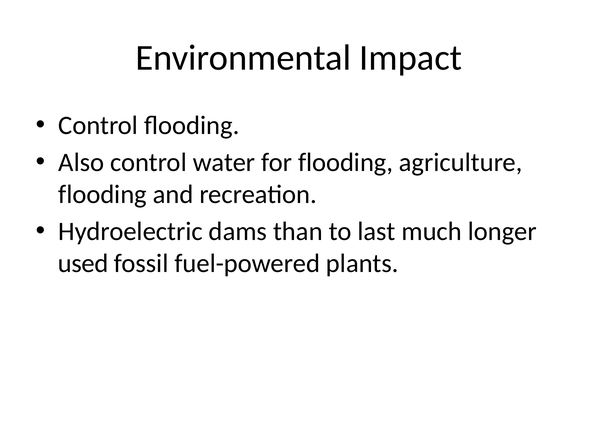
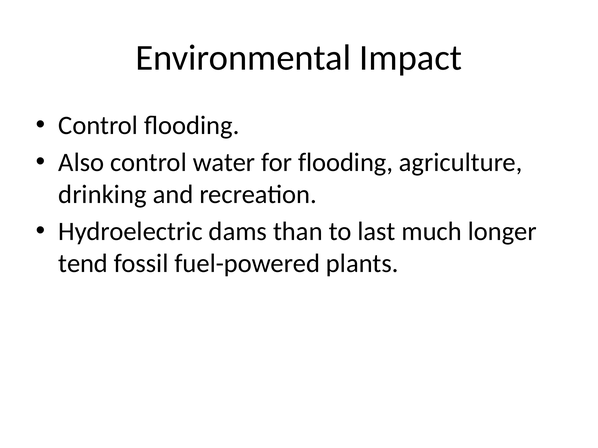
flooding: flooding -> drinking (102, 195)
used: used -> tend (83, 264)
